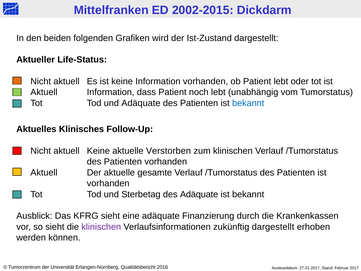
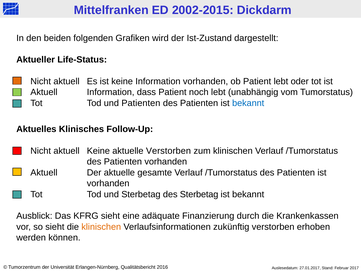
und Adäquate: Adäquate -> Patienten (141, 103)
des Adäquate: Adäquate -> Sterbetag (199, 194)
klinischen colour: purple -> orange (101, 227)
zukünftig dargestellt: dargestellt -> verstorben (273, 227)
